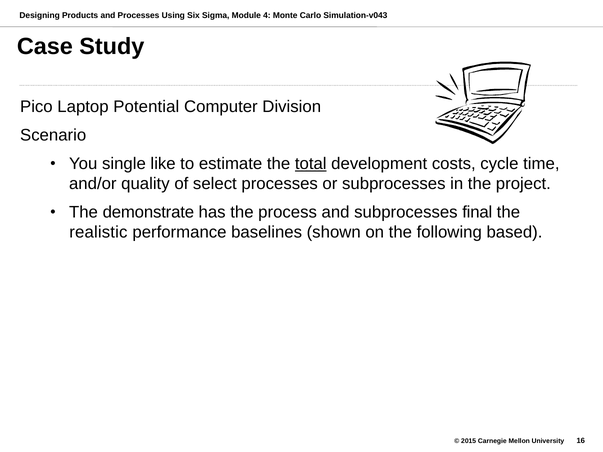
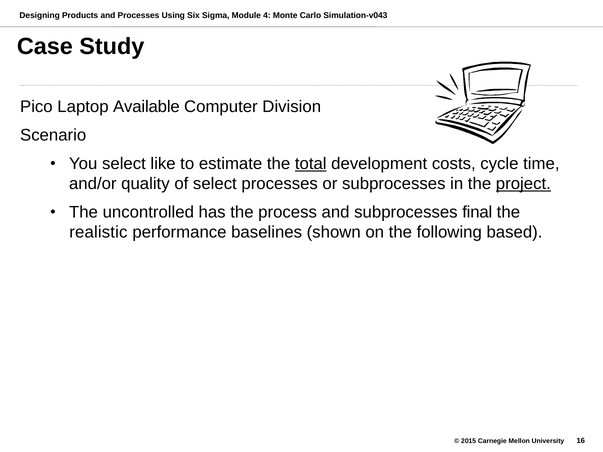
Potential: Potential -> Available (146, 107)
You single: single -> select (124, 164)
project underline: none -> present (523, 184)
demonstrate: demonstrate -> uncontrolled (148, 212)
